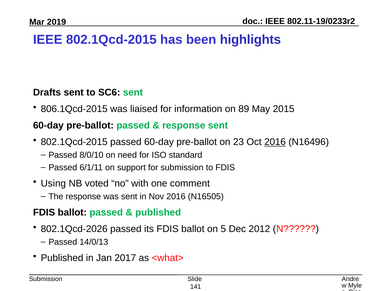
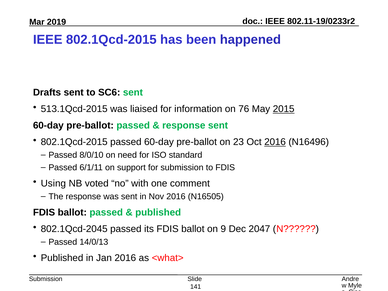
highlights: highlights -> happened (250, 40)
806.1Qcd-2015: 806.1Qcd-2015 -> 513.1Qcd-2015 (74, 109)
89: 89 -> 76 (244, 109)
2015 underline: none -> present (284, 109)
802.1Qcd-2026: 802.1Qcd-2026 -> 802.1Qcd-2045 (74, 229)
5: 5 -> 9 (223, 229)
2012: 2012 -> 2047 (259, 229)
Jan 2017: 2017 -> 2016 (125, 258)
